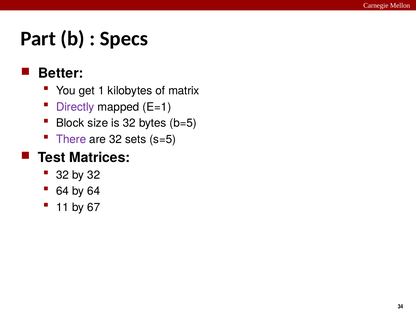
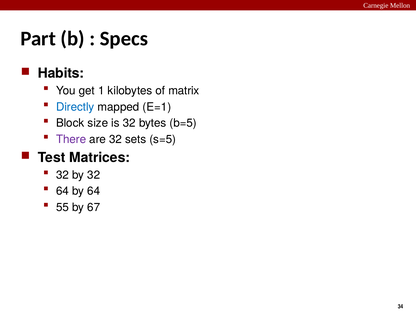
Better: Better -> Habits (61, 73)
Directly colour: purple -> blue (75, 107)
11: 11 -> 55 (62, 207)
